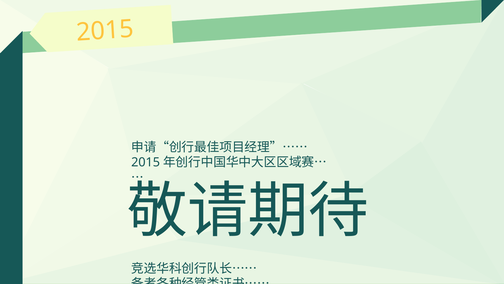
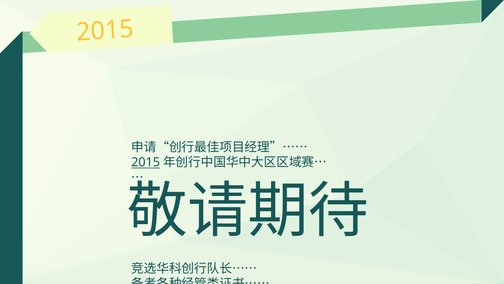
2015 underline: none -> present (146, 162)
